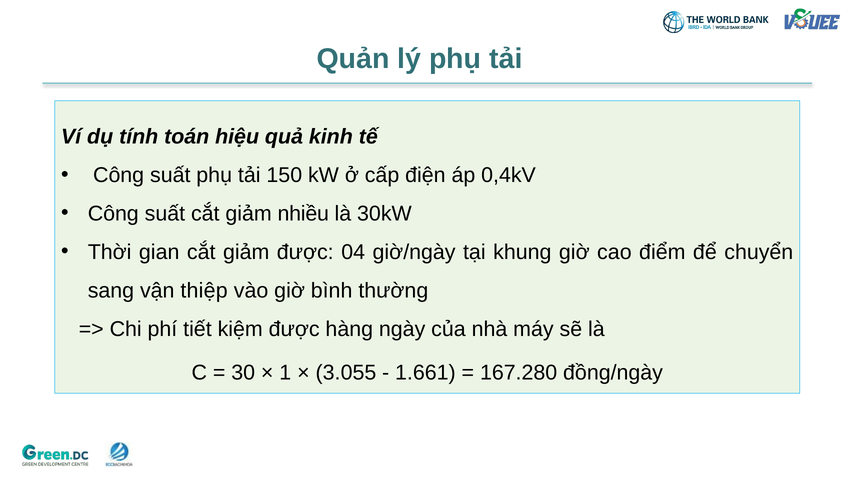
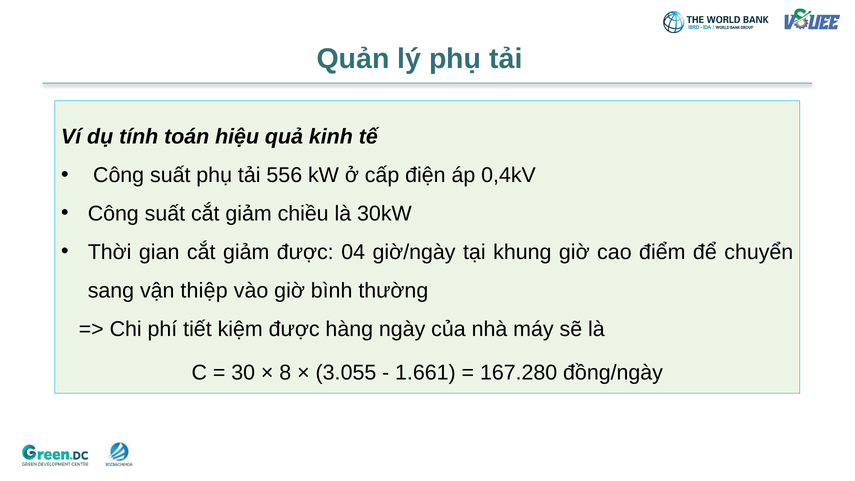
150: 150 -> 556 (284, 175)
nhiều: nhiều -> chiều (303, 214)
1: 1 -> 8 (285, 373)
